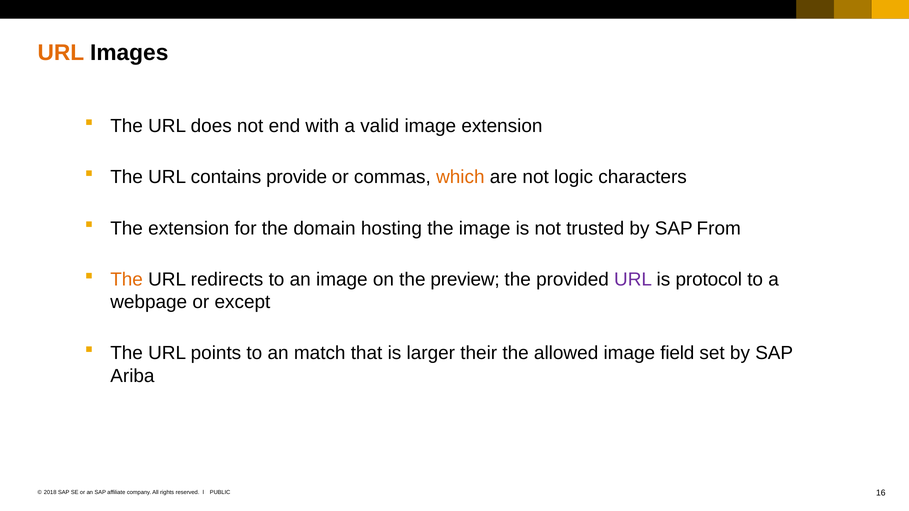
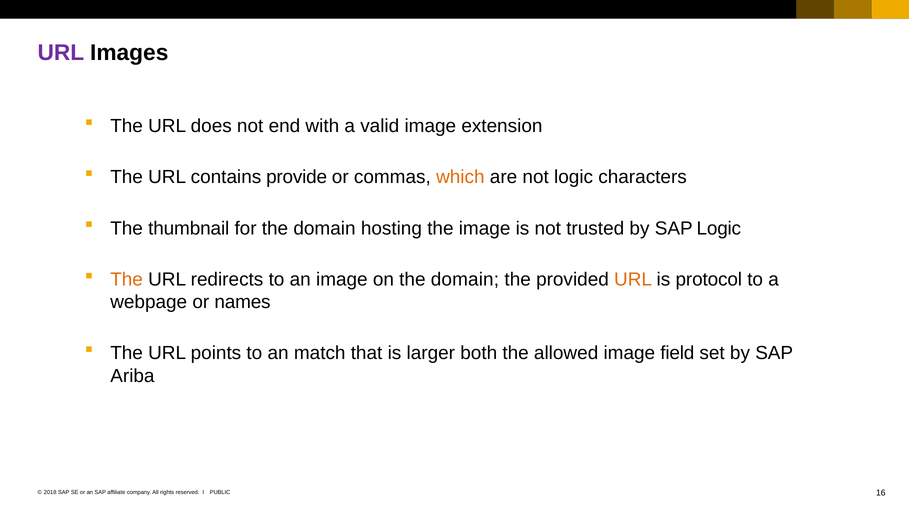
URL colour: orange -> purple (61, 53)
The extension: extension -> thumbnail (189, 228)
SAP From: From -> Logic (719, 228)
on the preview: preview -> domain (465, 280)
URL colour: purple -> orange (633, 280)
except: except -> names (243, 302)
their: their -> both (479, 353)
